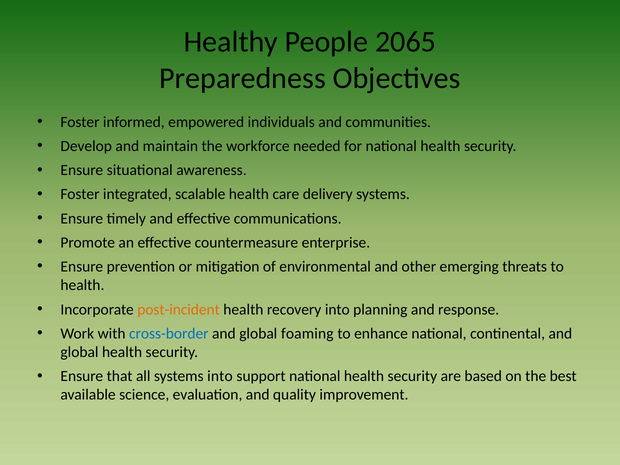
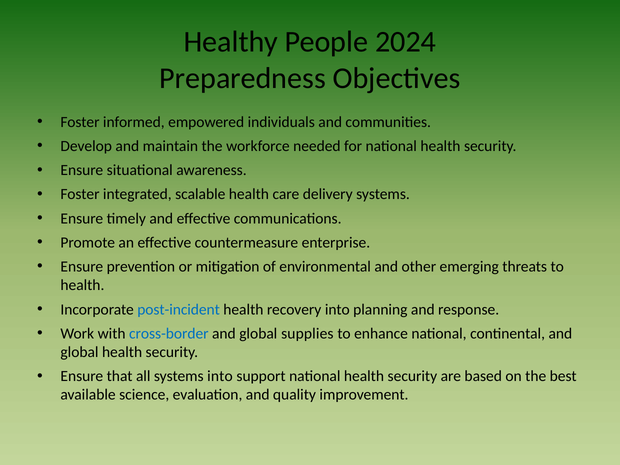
2065: 2065 -> 2024 (406, 42)
post-incident colour: orange -> blue (179, 309)
foaming: foaming -> supplies (307, 334)
